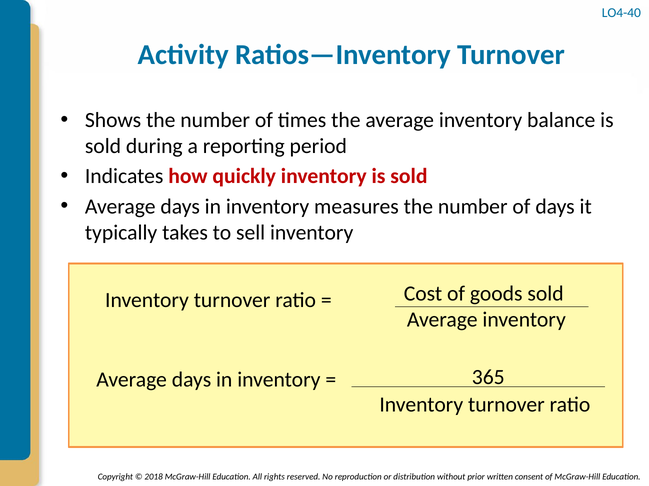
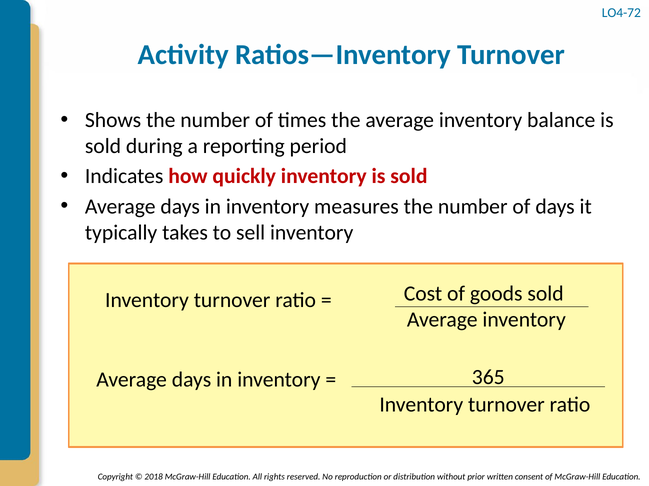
LO4-40: LO4-40 -> LO4-72 (621, 13)
